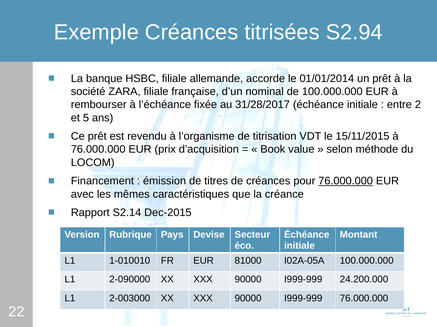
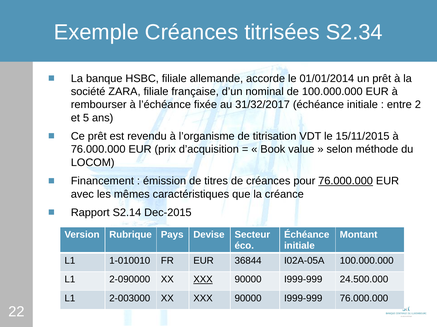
S2.94: S2.94 -> S2.34 (354, 32)
31/28/2017: 31/28/2017 -> 31/32/2017 (263, 105)
81000: 81000 -> 36844 (248, 261)
XXX underline: none -> present (203, 280)
24.200.000: 24.200.000 -> 24.500.000 (364, 280)
